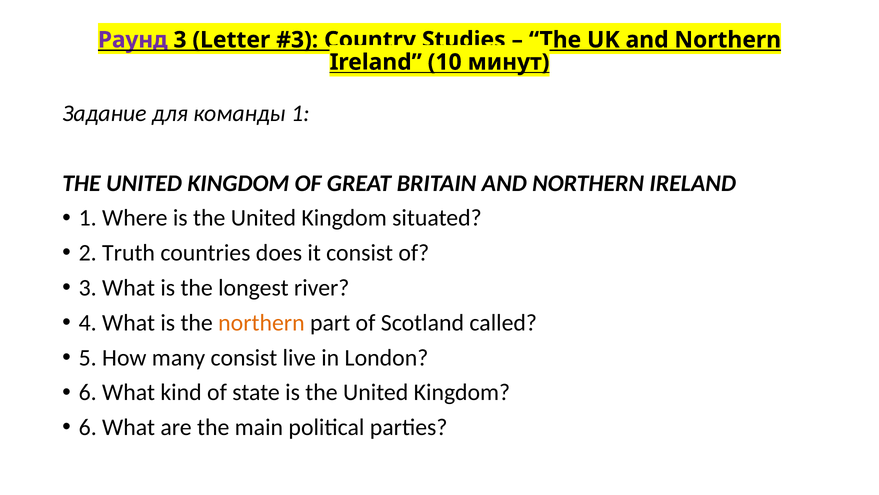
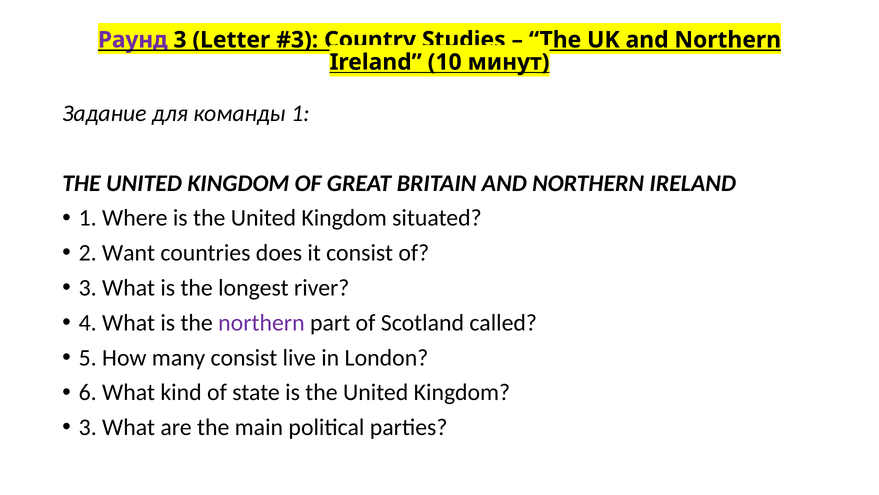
Truth: Truth -> Want (129, 253)
northern colour: orange -> purple (261, 322)
6: 6 -> 3 (88, 427)
